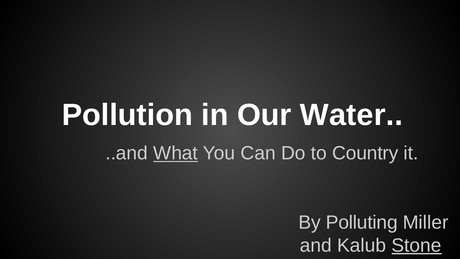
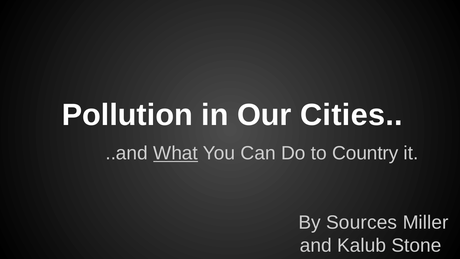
Water: Water -> Cities (351, 115)
Polluting: Polluting -> Sources (362, 222)
Stone underline: present -> none (417, 245)
